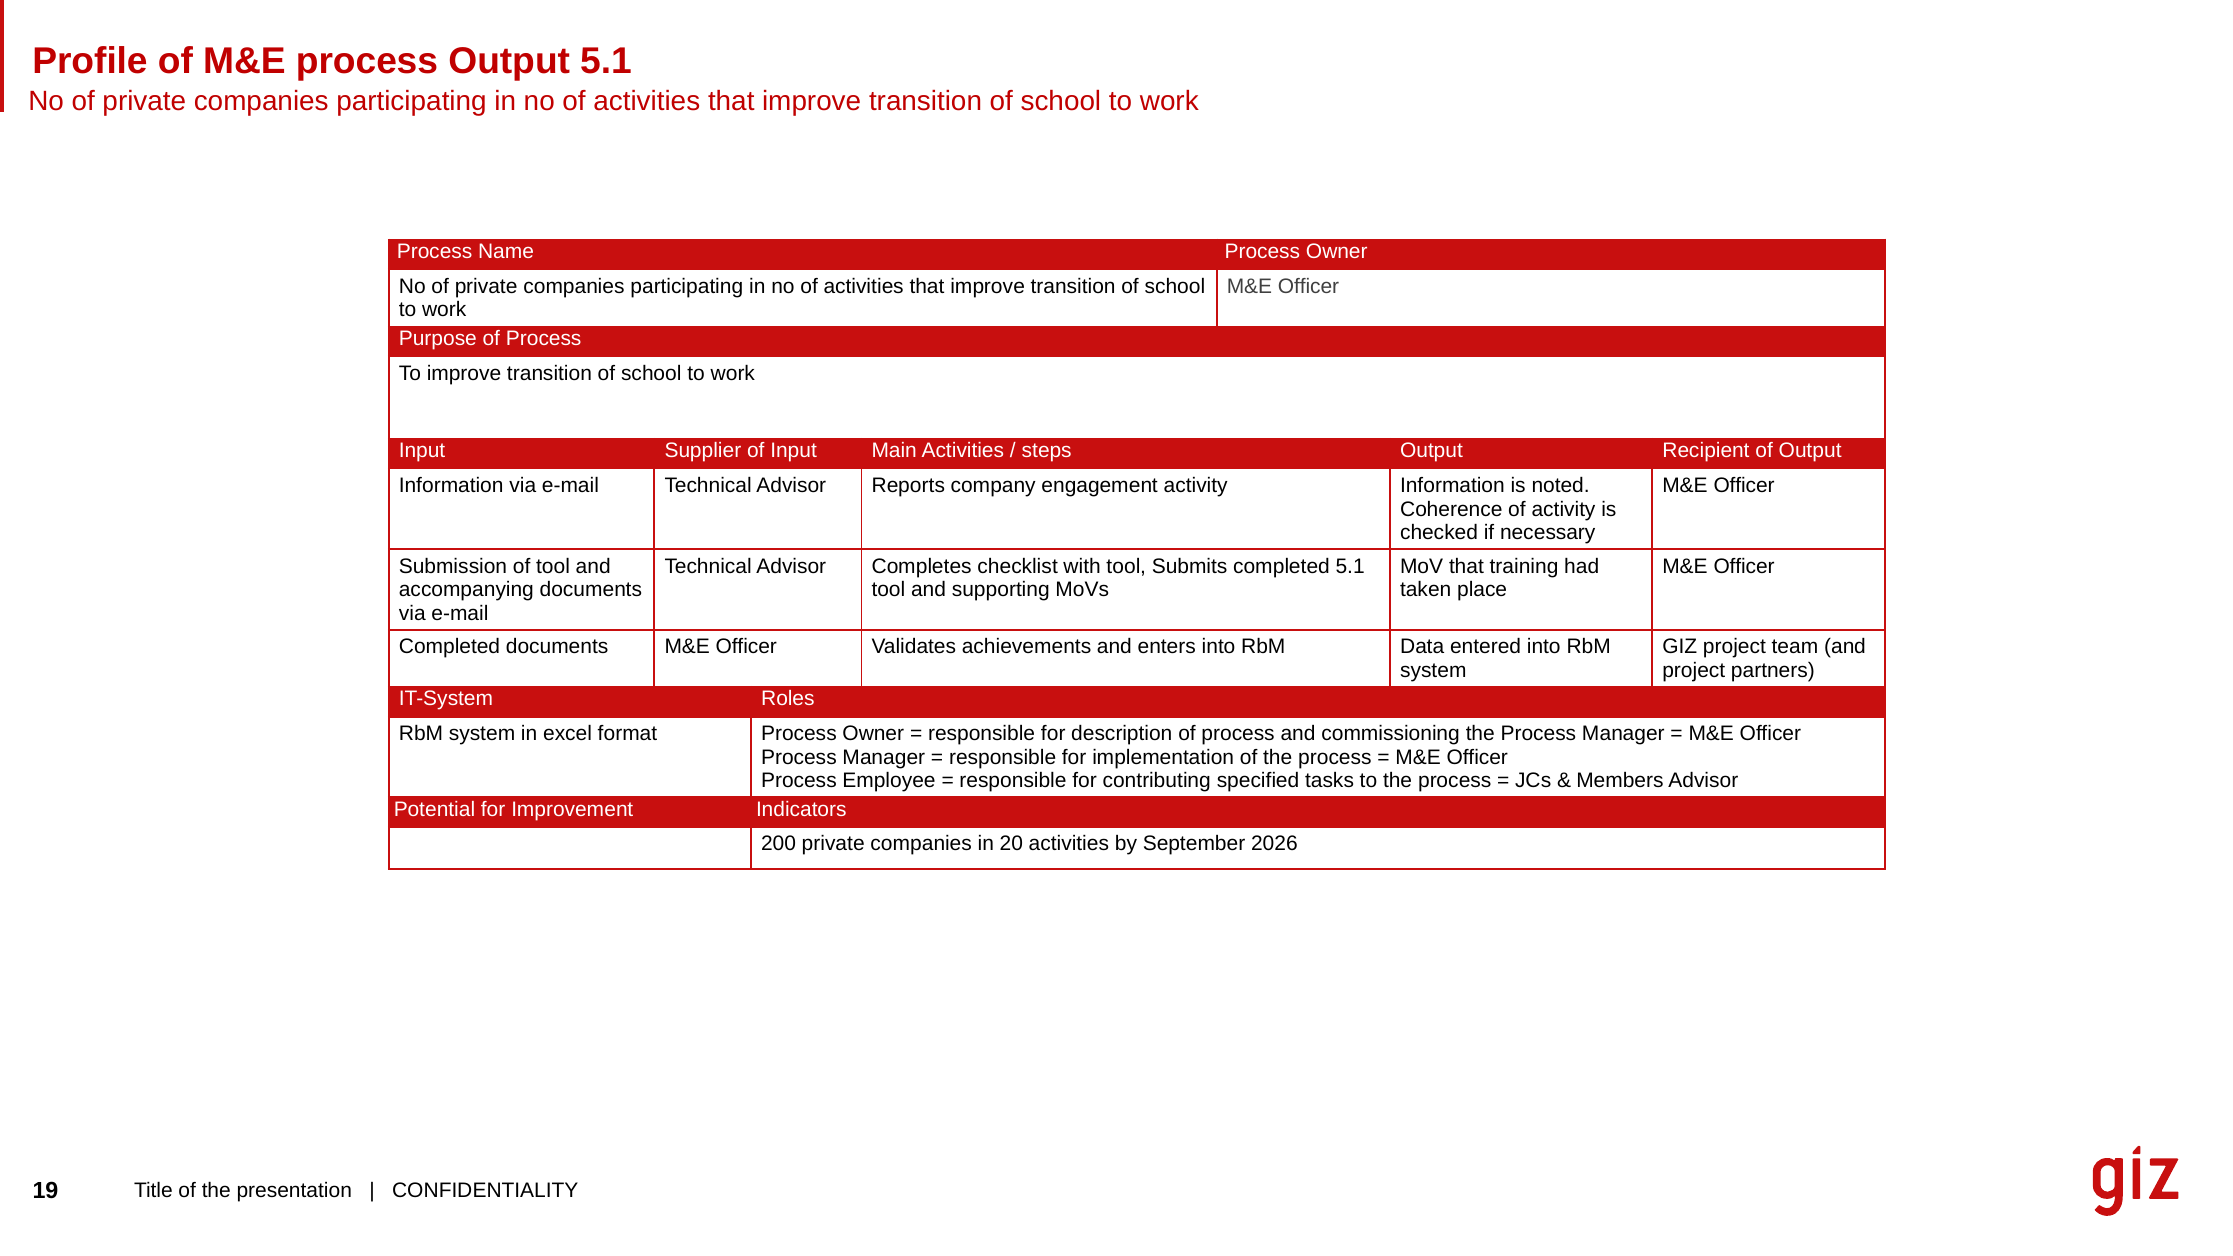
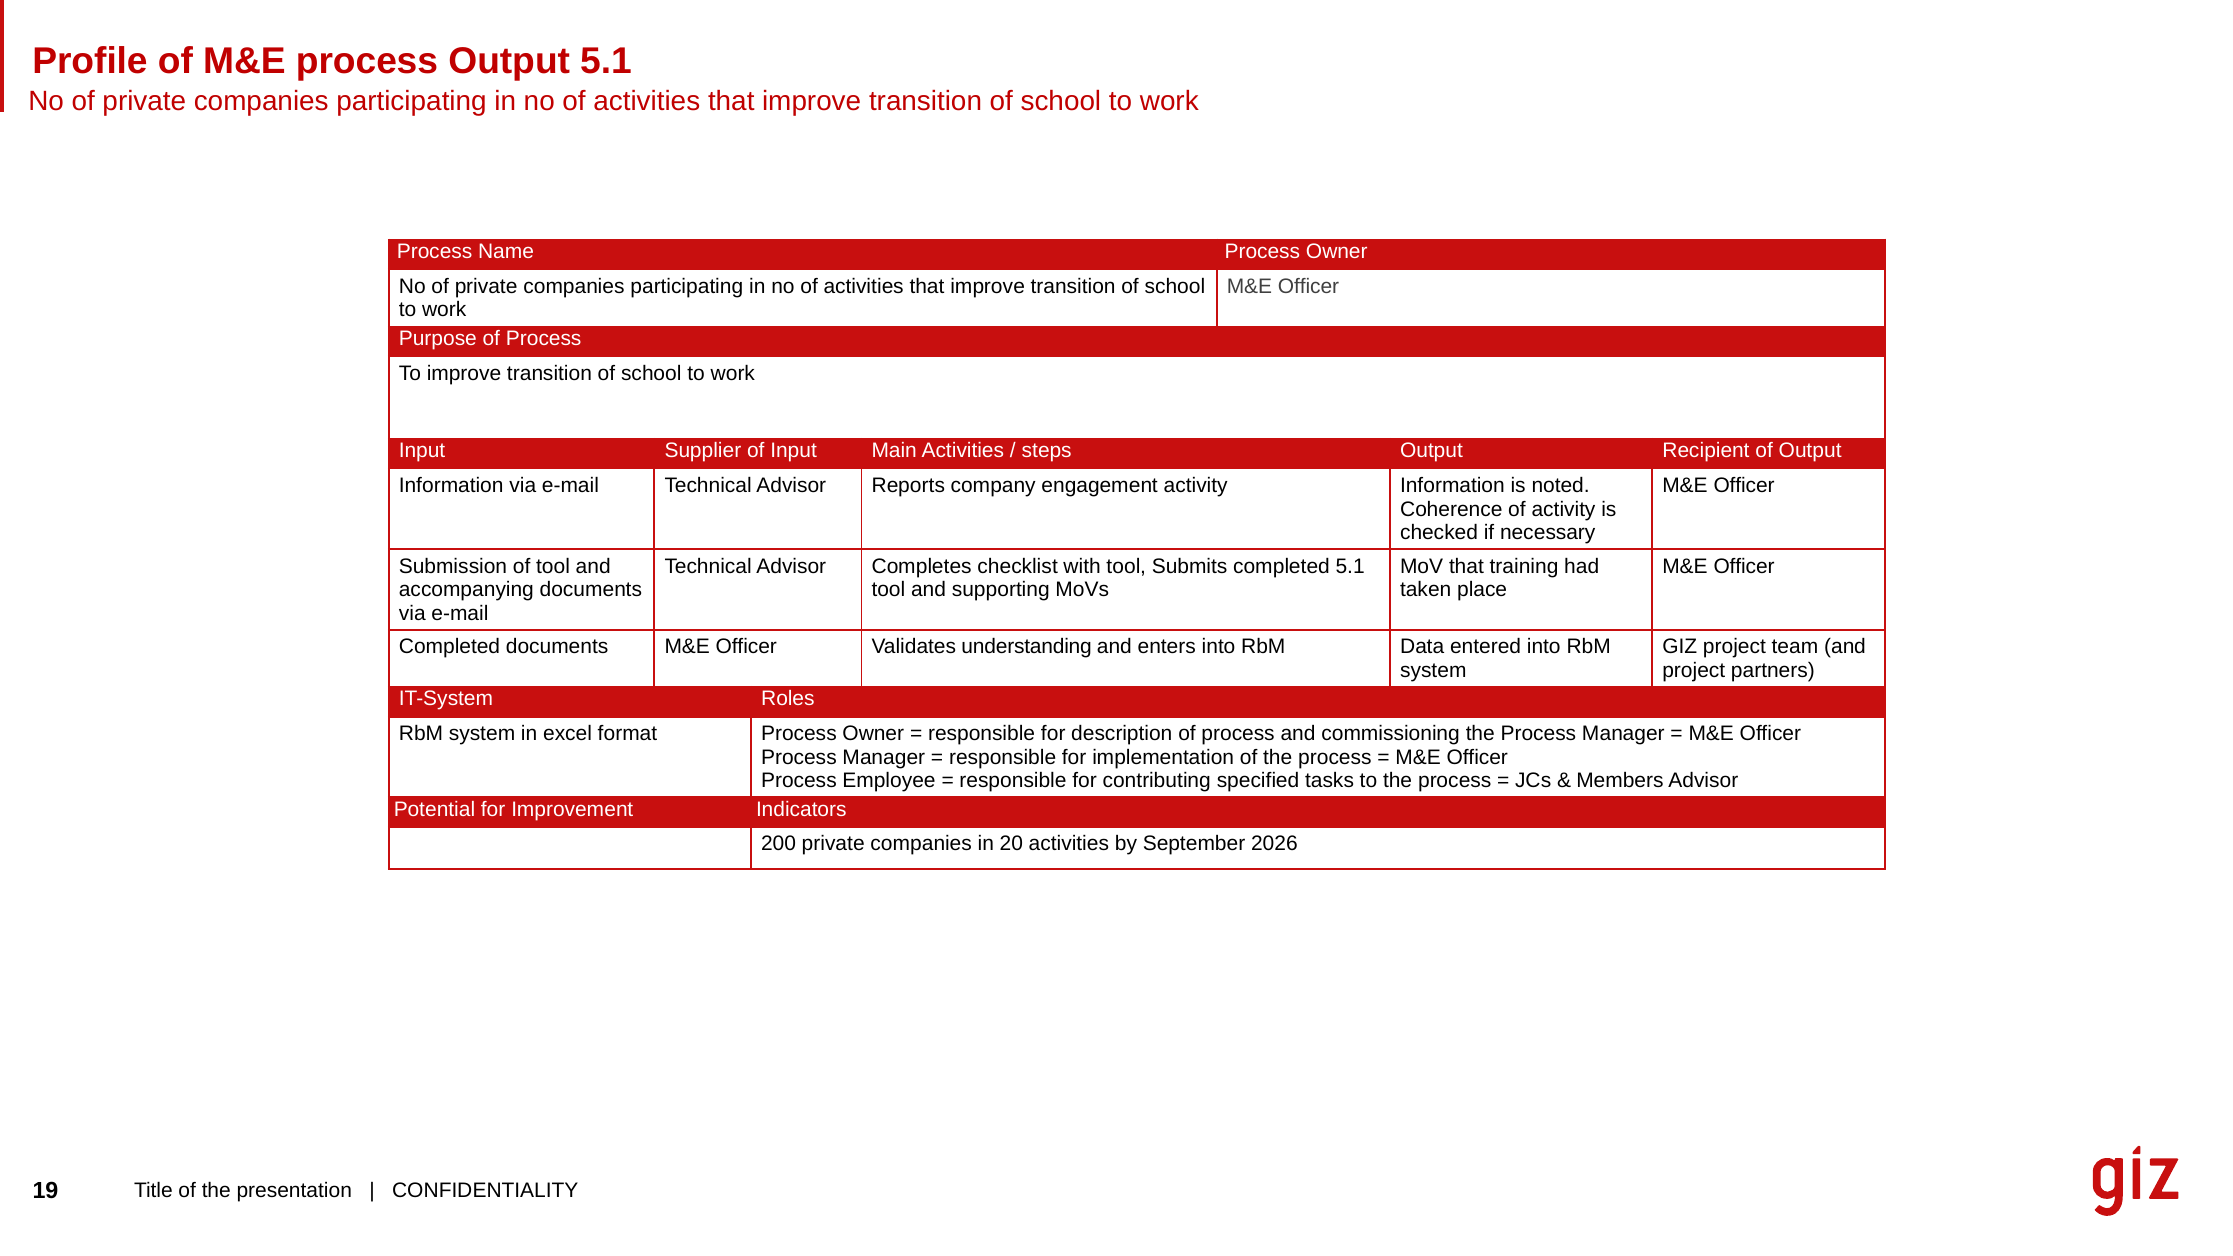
achievements: achievements -> understanding (1027, 647)
